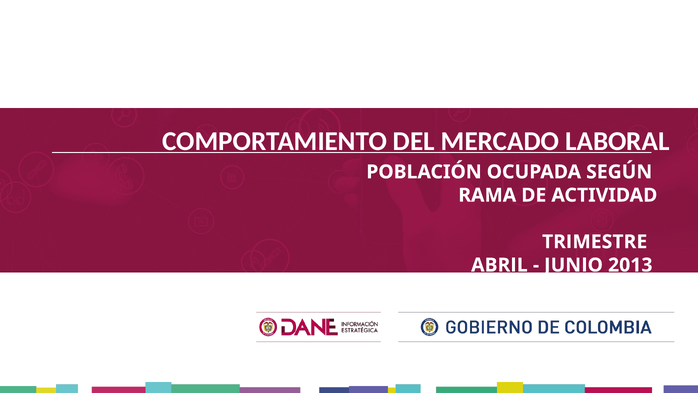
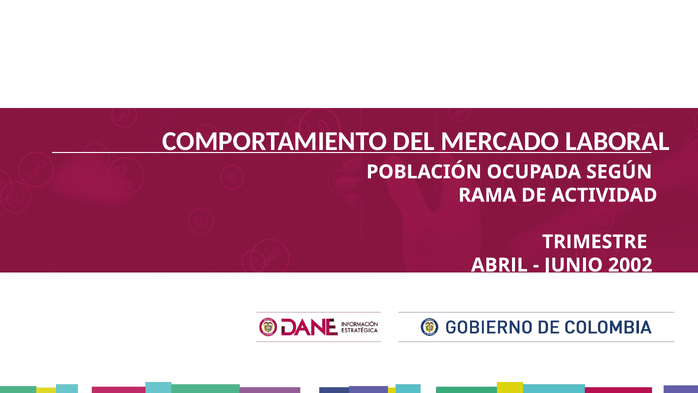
2013: 2013 -> 2002 (630, 265)
